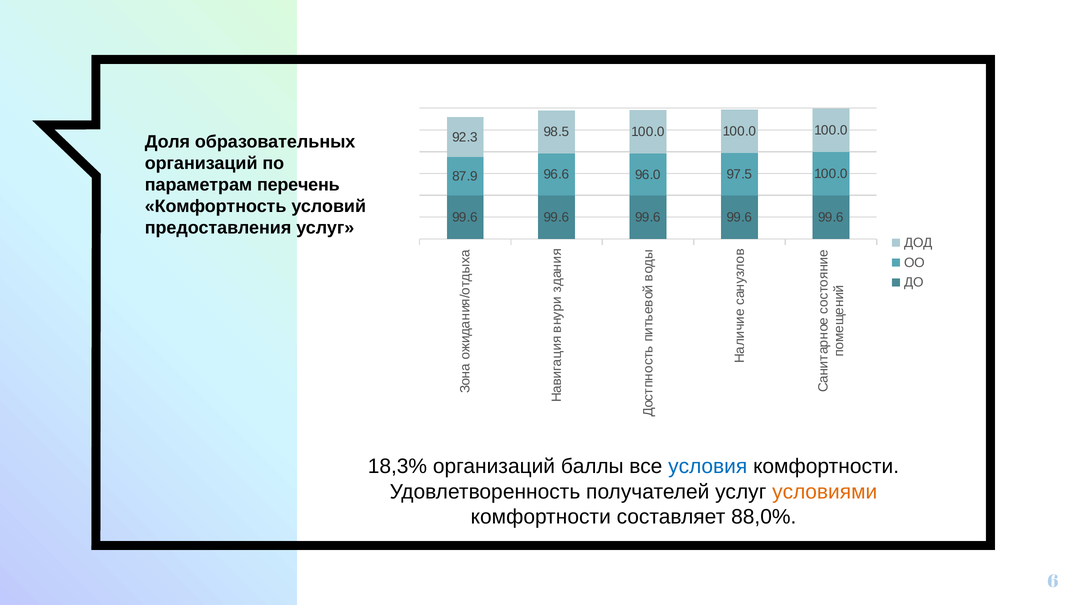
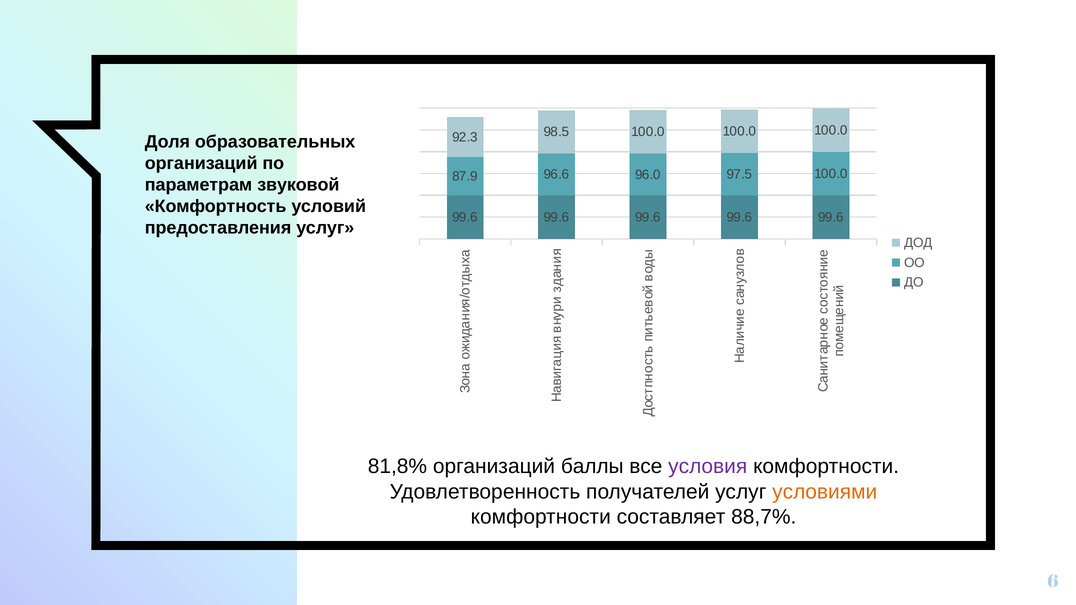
перечень: перечень -> звуковой (298, 185)
18,3%: 18,3% -> 81,8% (397, 467)
условия colour: blue -> purple (708, 467)
88,0%: 88,0% -> 88,7% (764, 517)
